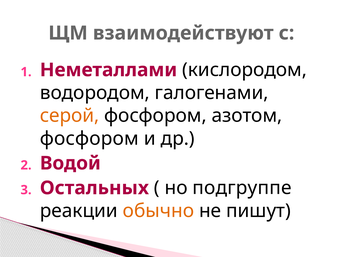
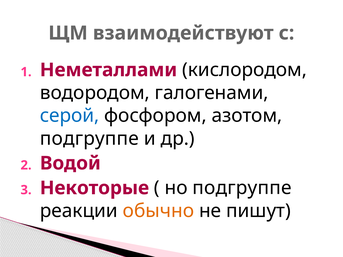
серой colour: orange -> blue (70, 116)
фосфором: фосфором -> подгруппе (89, 139)
Остальных: Остальных -> Некоторые (94, 188)
